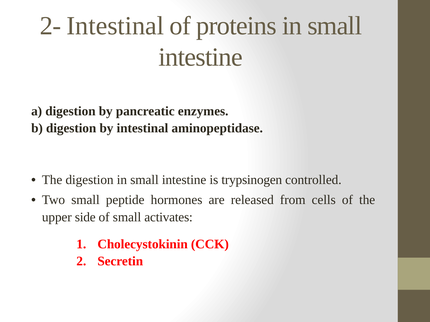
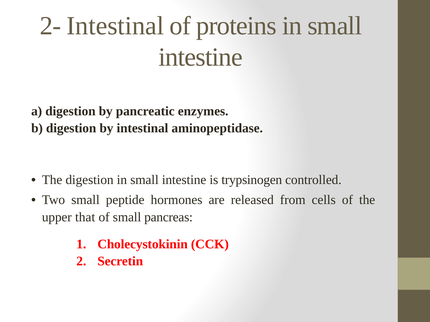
side: side -> that (85, 218)
activates: activates -> pancreas (169, 218)
